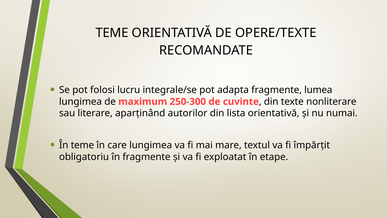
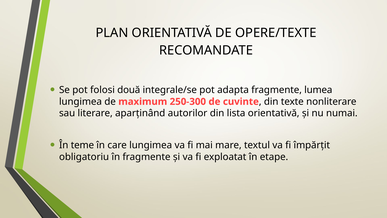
TEME: TEME -> PLAN (112, 33)
lucru: lucru -> două (129, 90)
